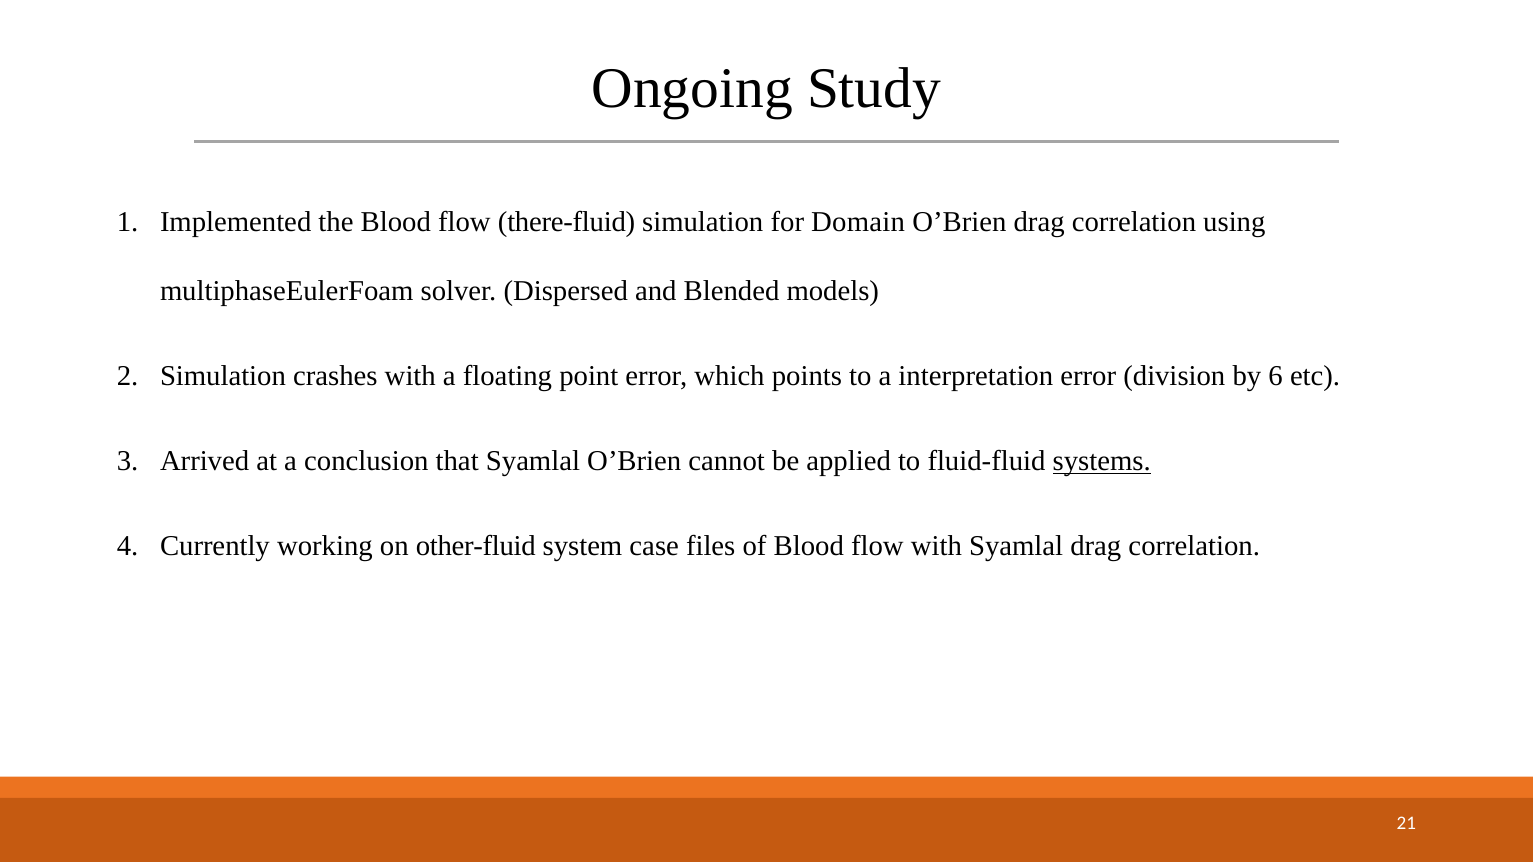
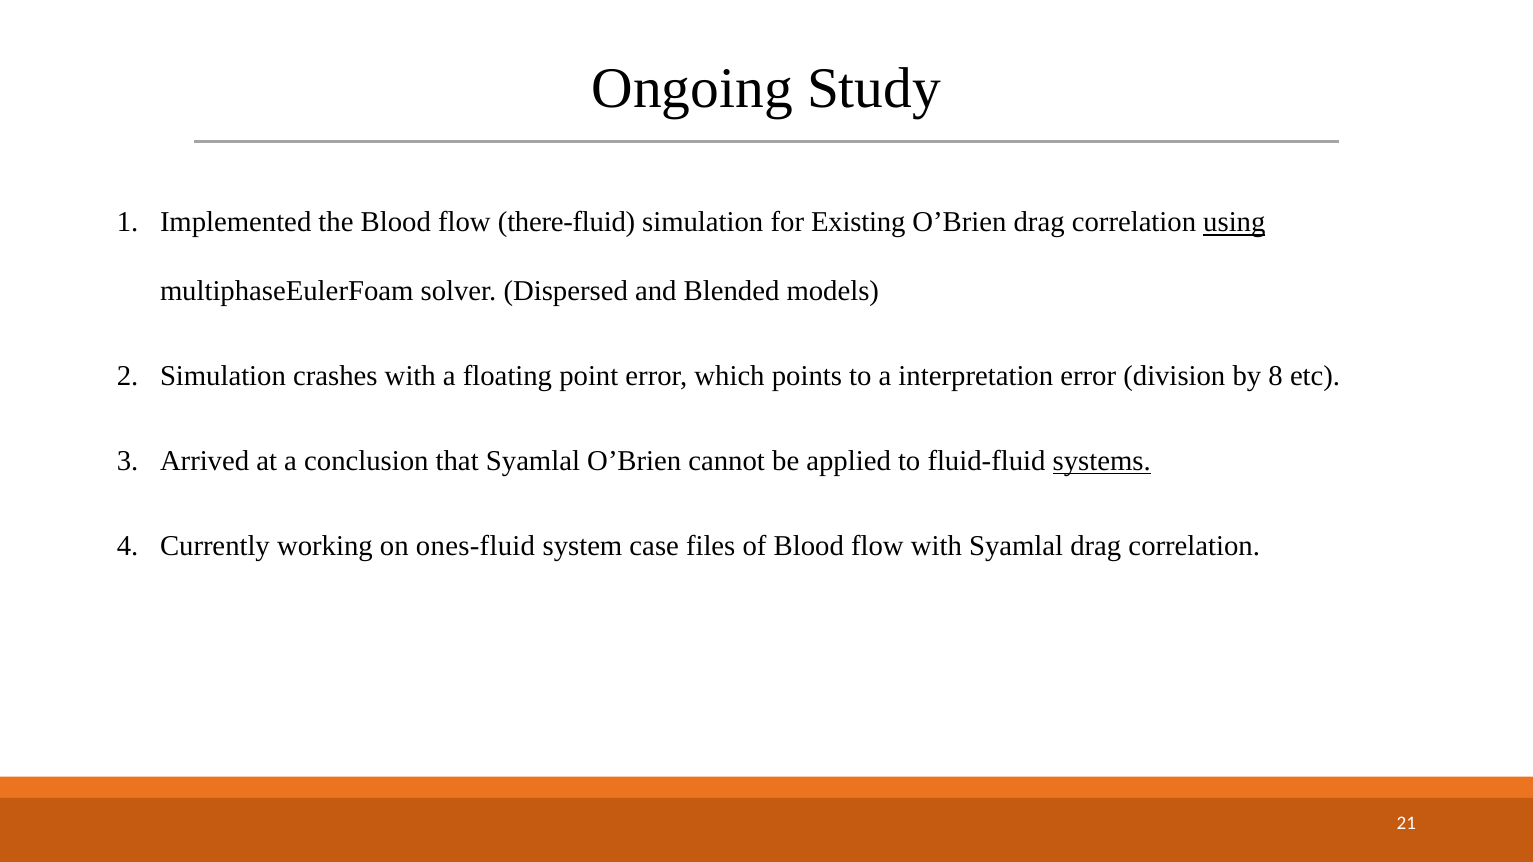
Domain: Domain -> Existing (858, 222)
using underline: none -> present (1234, 222)
6: 6 -> 8 (1276, 376)
other-fluid: other-fluid -> ones-fluid (476, 546)
